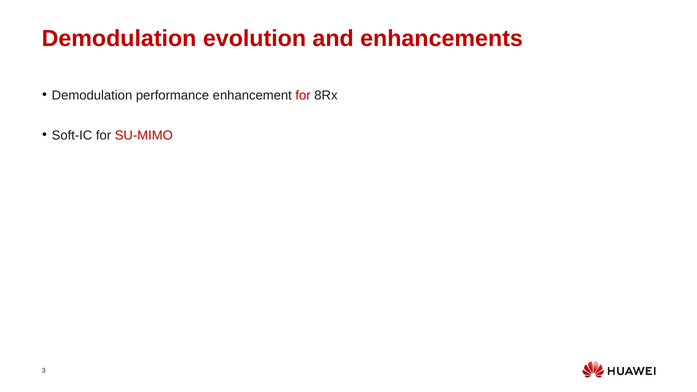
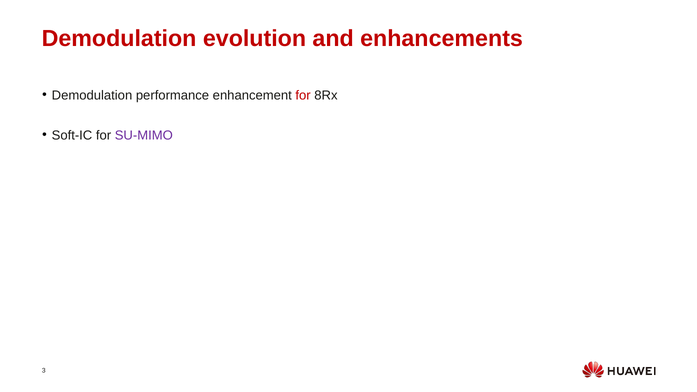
SU-MIMO colour: red -> purple (144, 135)
